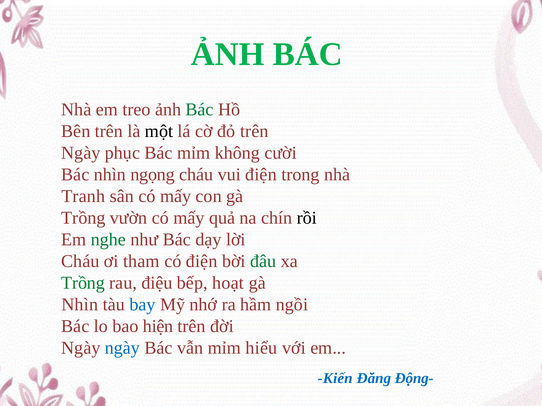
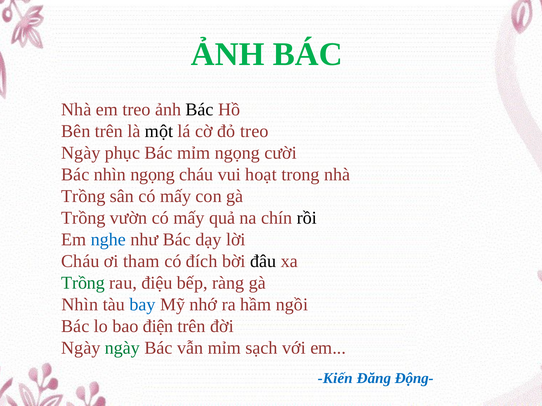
Bác colour: green -> black (200, 110)
đỏ trên: trên -> treo (254, 131)
mỉm không: không -> ngọng (237, 153)
vui điện: điện -> hoạt (261, 175)
Tranh: Tranh -> Trồng (83, 196)
nghe colour: green -> blue (108, 240)
có điện: điện -> đích (202, 261)
đâu colour: green -> black (263, 261)
hoạt: hoạt -> ràng (228, 283)
hiện: hiện -> điện (158, 326)
ngày colour: blue -> green (122, 348)
hiểu: hiểu -> sạch (262, 348)
